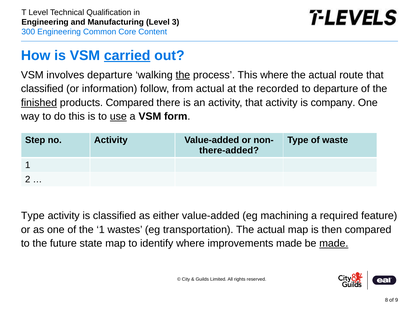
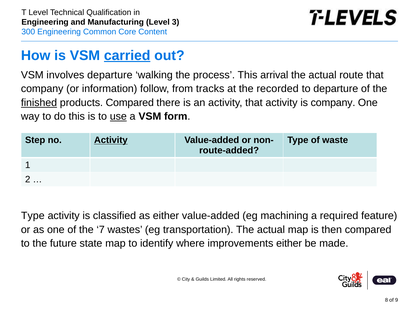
the underline: present -> none (183, 75)
This where: where -> arrival (274, 75)
classified: classified -> company (42, 89)
from actual: actual -> tracks (210, 89)
Activity underline: none -> present (111, 140)
there-added: there-added -> route-added (229, 151)
the 1: 1 -> 7 (101, 230)
improvements made: made -> either (289, 244)
made underline: present -> none (334, 244)
